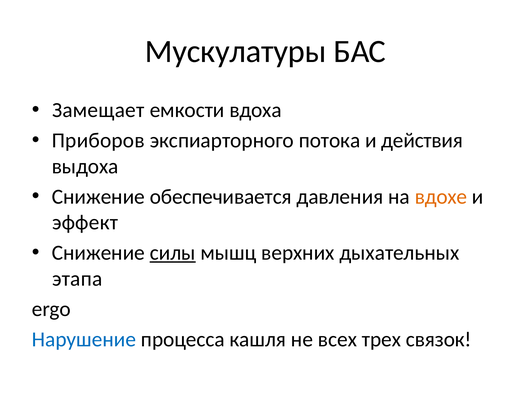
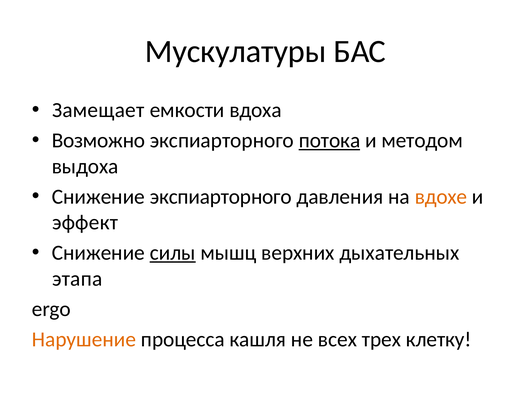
Приборов: Приборов -> Возможно (98, 140)
потока underline: none -> present (329, 140)
действия: действия -> методом (422, 140)
Снижение обеспечивается: обеспечивается -> экспиарторного (221, 196)
Нарушение colour: blue -> orange (84, 339)
связок: связок -> клетку (439, 339)
